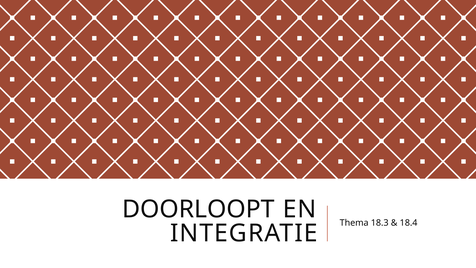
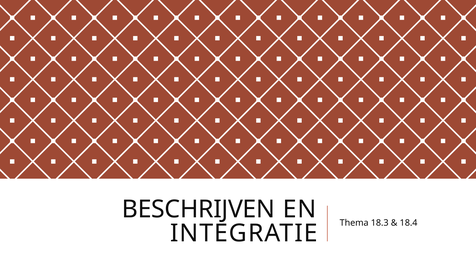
DOORLOOPT: DOORLOOPT -> BESCHRIJVEN (198, 209)
